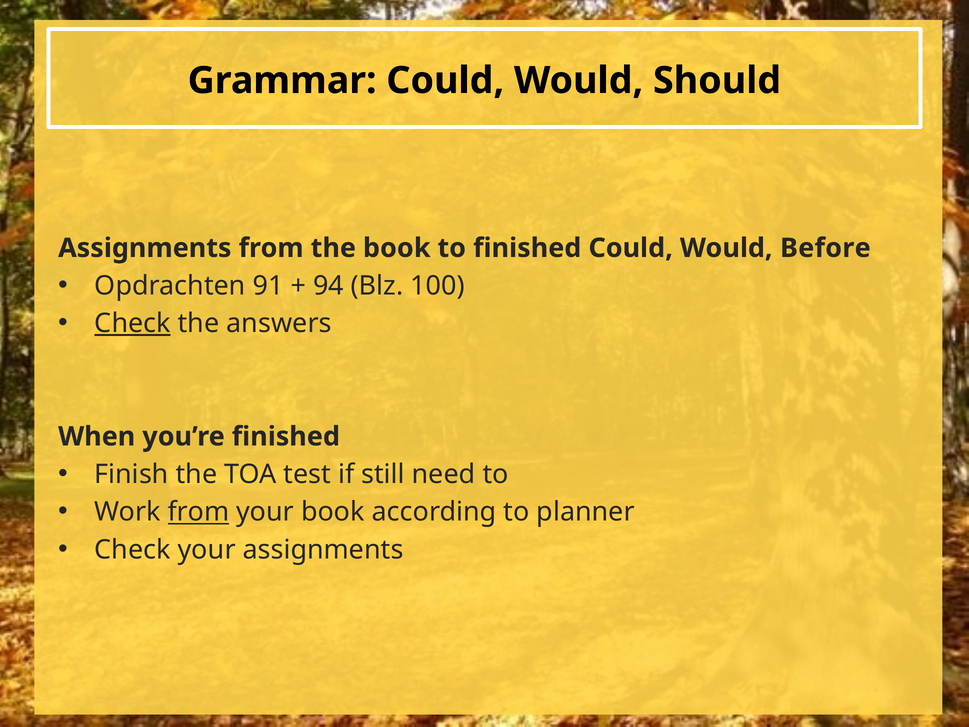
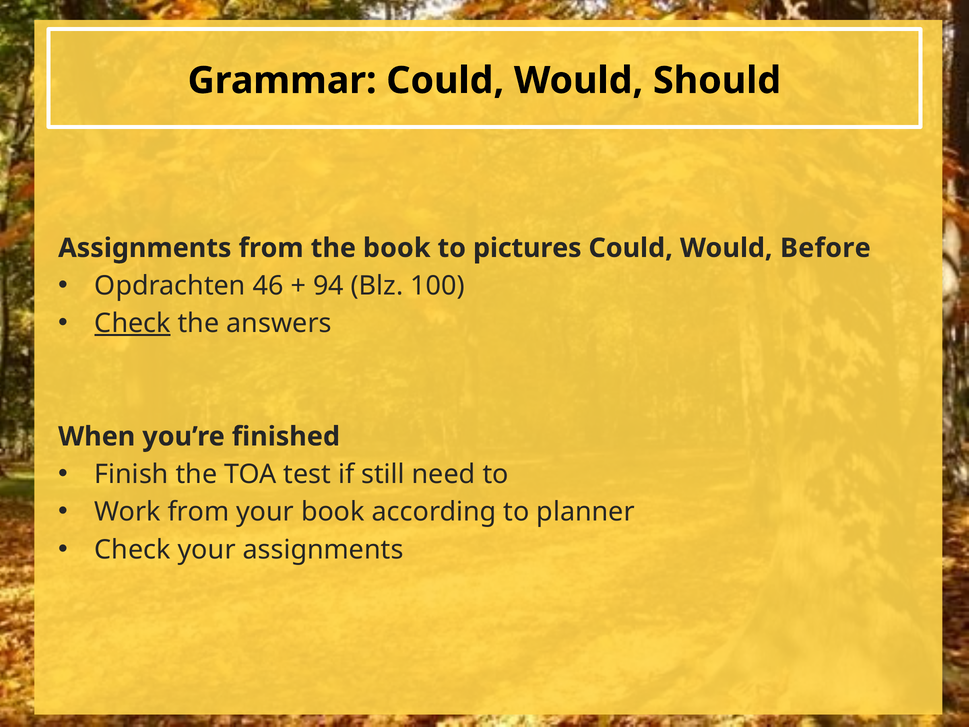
to finished: finished -> pictures (527, 248)
91: 91 -> 46 (268, 286)
from underline: present -> none (199, 512)
